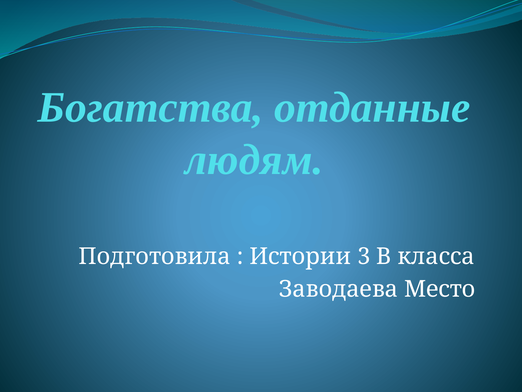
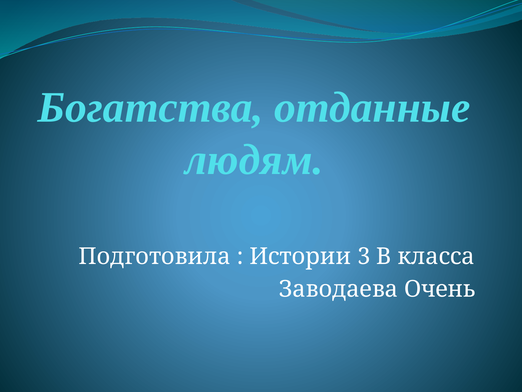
Место: Место -> Очень (440, 289)
